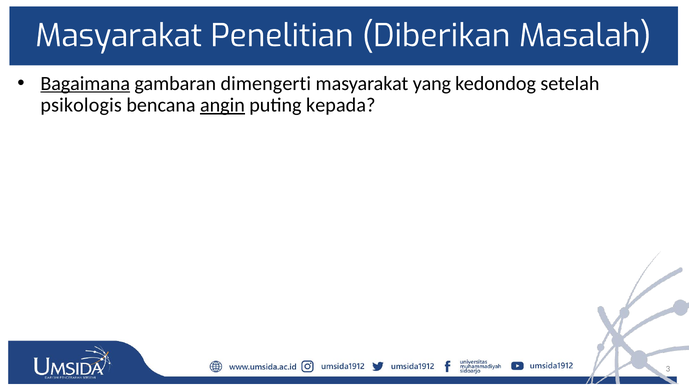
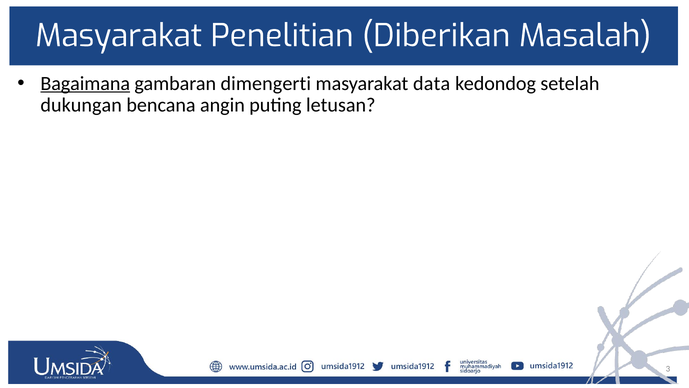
yang: yang -> data (432, 83)
psikologis: psikologis -> dukungan (81, 105)
angin underline: present -> none (222, 105)
kepada: kepada -> letusan (341, 105)
